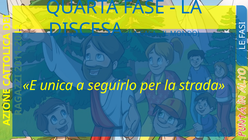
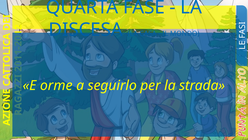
unica: unica -> orme (56, 85)
